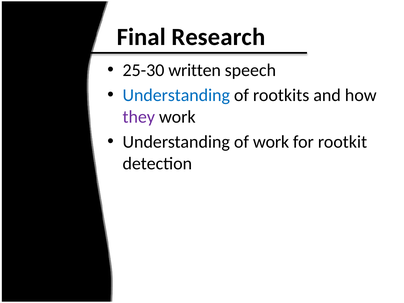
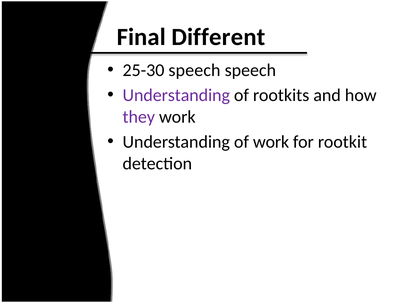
Research: Research -> Different (218, 37)
25-30 written: written -> speech (194, 70)
Understanding colour: blue -> purple (176, 95)
